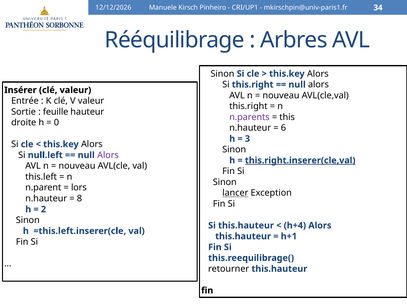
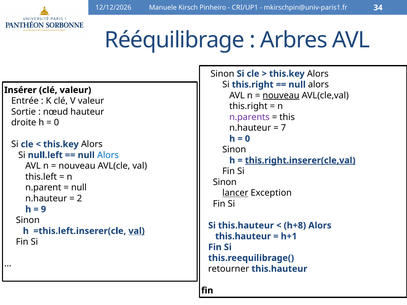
nouveau underline: none -> present (281, 95)
feuille: feuille -> nœud (56, 112)
6: 6 -> 7 (283, 128)
3: 3 -> 0 (247, 139)
Alors colour: purple -> blue (108, 155)
lors: lors -> null (79, 188)
8: 8 -> 2 (79, 199)
2: 2 -> 9 (43, 209)
h+4: h+4 -> h+8 (295, 226)
val underline: none -> present (137, 231)
